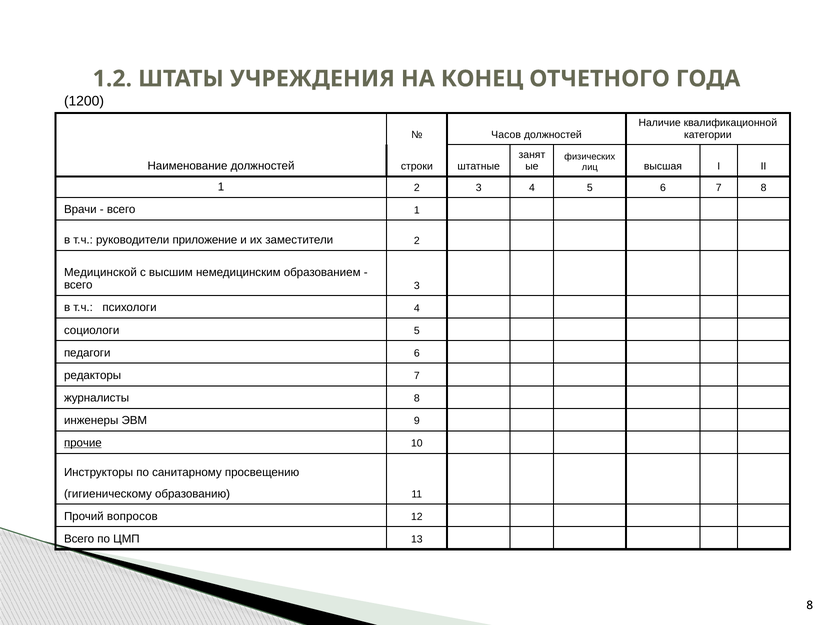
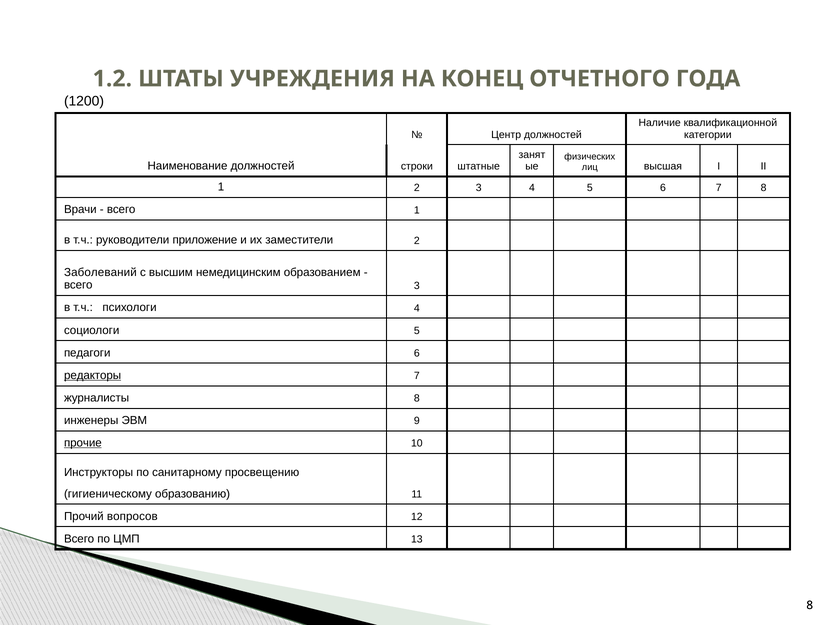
Часов: Часов -> Центр (506, 135)
Медицинской: Медицинской -> Заболеваний (100, 272)
редакторы underline: none -> present (93, 375)
